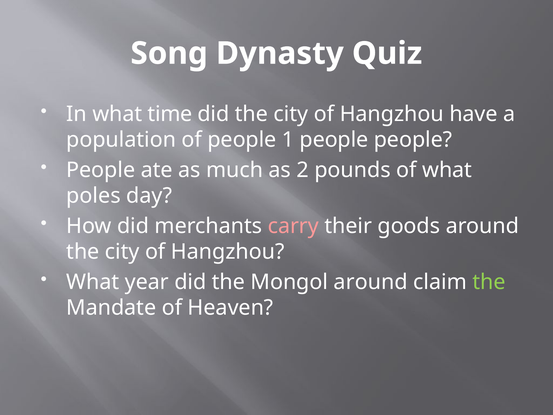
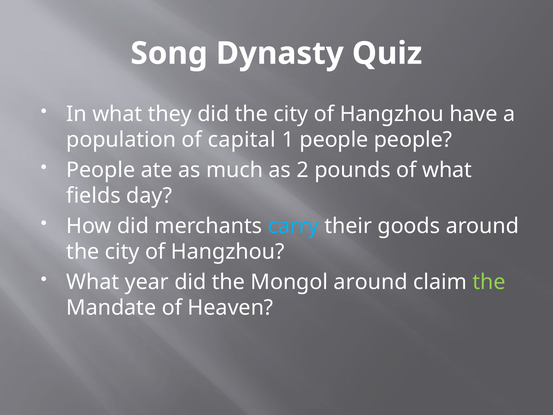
time: time -> they (170, 114)
of people: people -> capital (242, 140)
poles: poles -> fields (93, 196)
carry colour: pink -> light blue (293, 226)
